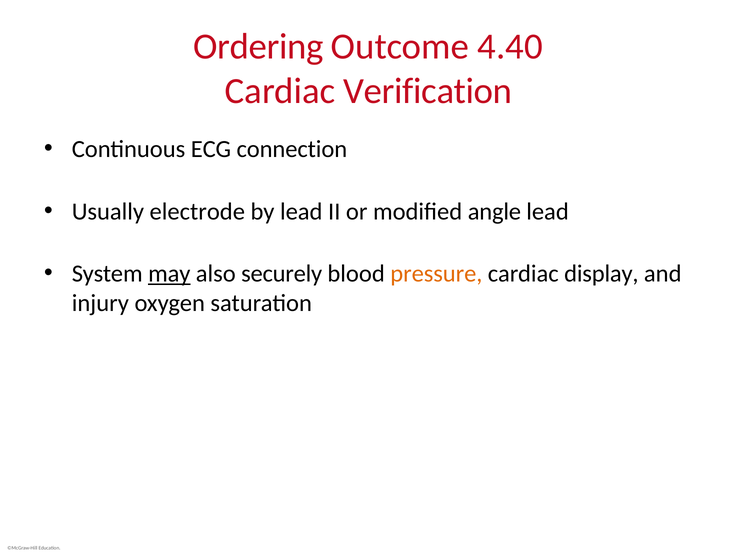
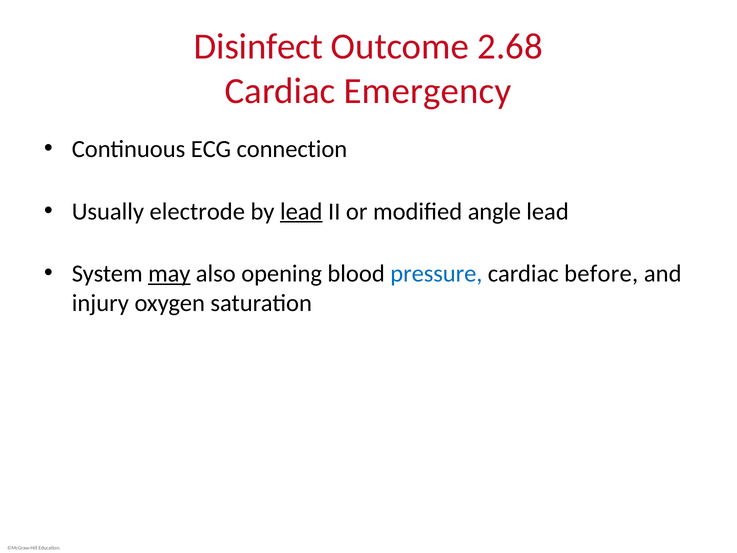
Ordering: Ordering -> Disinfect (258, 47)
4.40: 4.40 -> 2.68 (510, 47)
Verification: Verification -> Emergency (428, 91)
lead underline: none -> present (301, 211)
securely: securely -> opening (282, 274)
pressure colour: orange -> blue (436, 274)
display: display -> before (601, 274)
